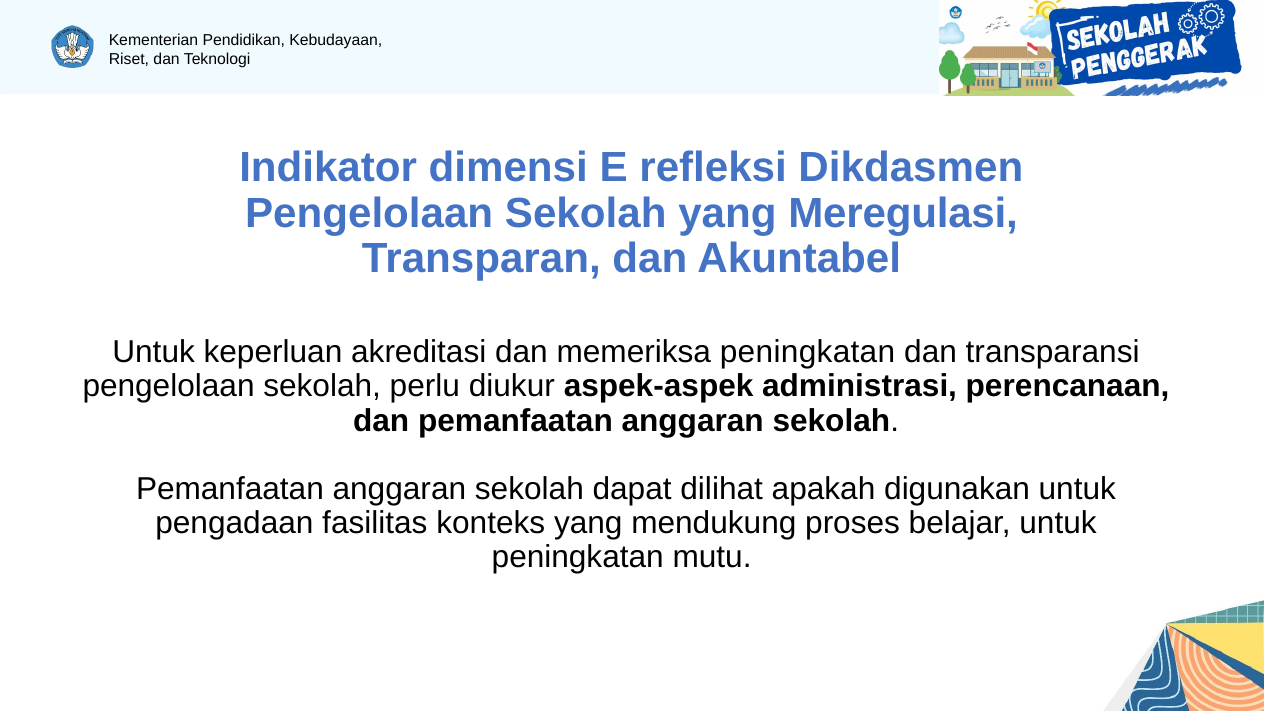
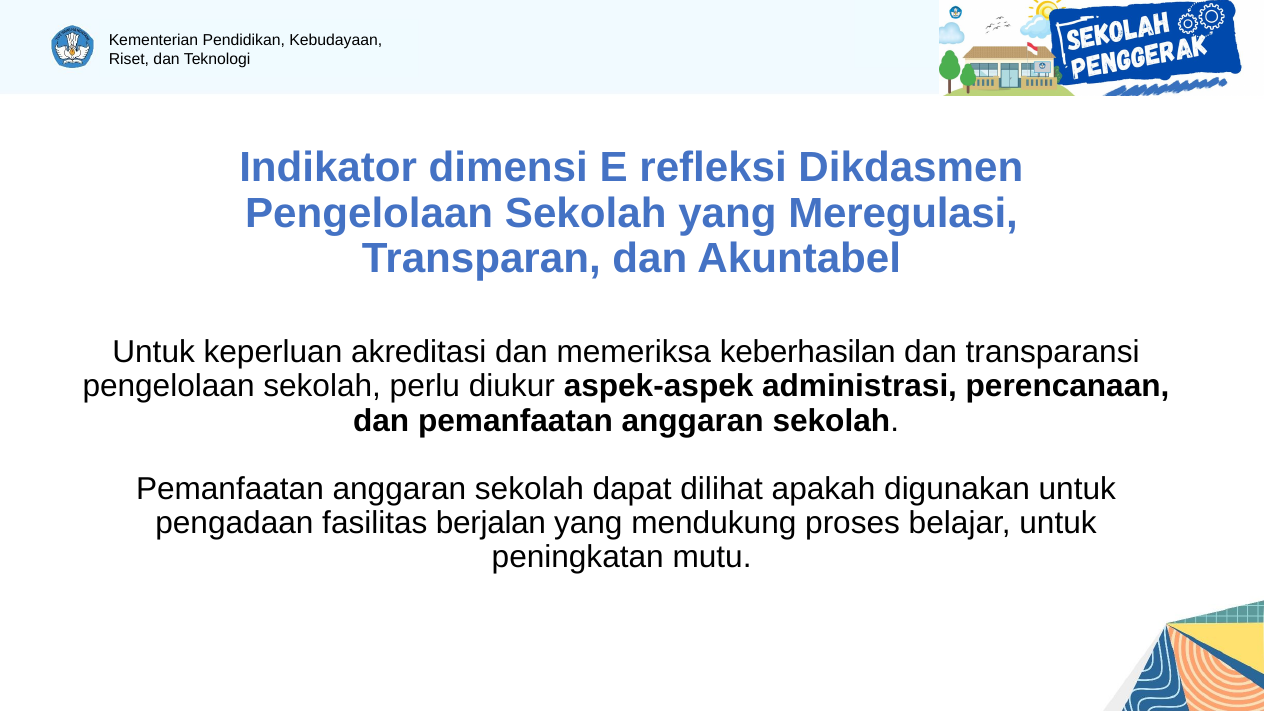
memeriksa peningkatan: peningkatan -> keberhasilan (808, 352)
konteks: konteks -> berjalan (491, 523)
